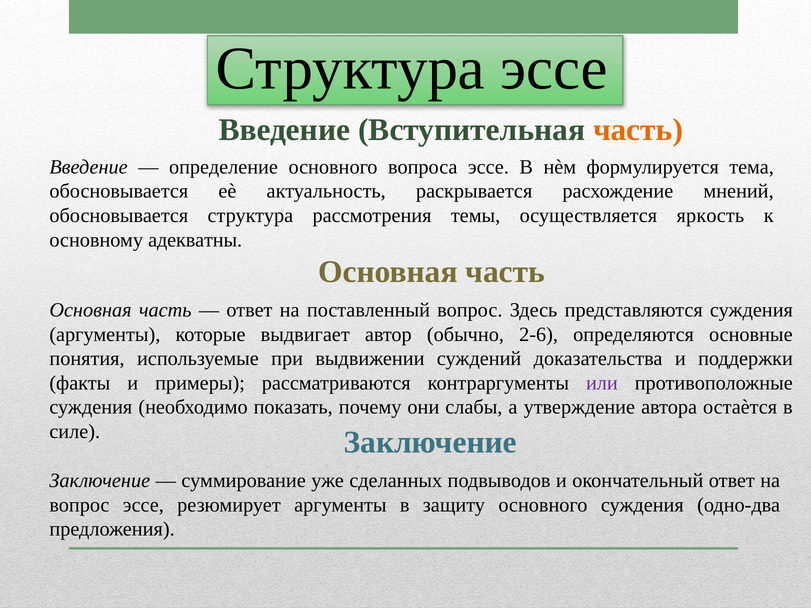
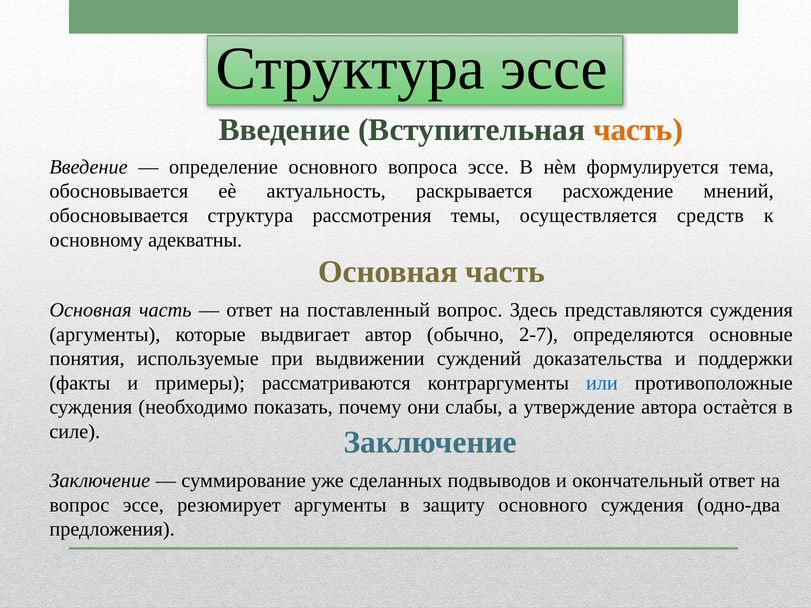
яркость: яркость -> средств (710, 216)
2-6: 2-6 -> 2-7 (539, 334)
или colour: purple -> blue (602, 383)
